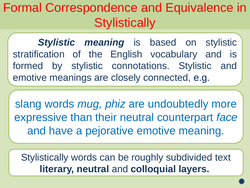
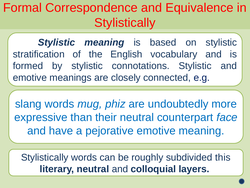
text: text -> this (223, 157)
